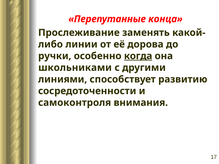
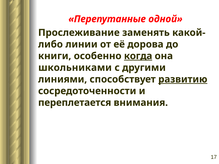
конца: конца -> одной (165, 19)
ручки: ручки -> книги (55, 56)
развитию underline: none -> present (183, 79)
самоконтроля: самоконтроля -> переплетается (75, 103)
